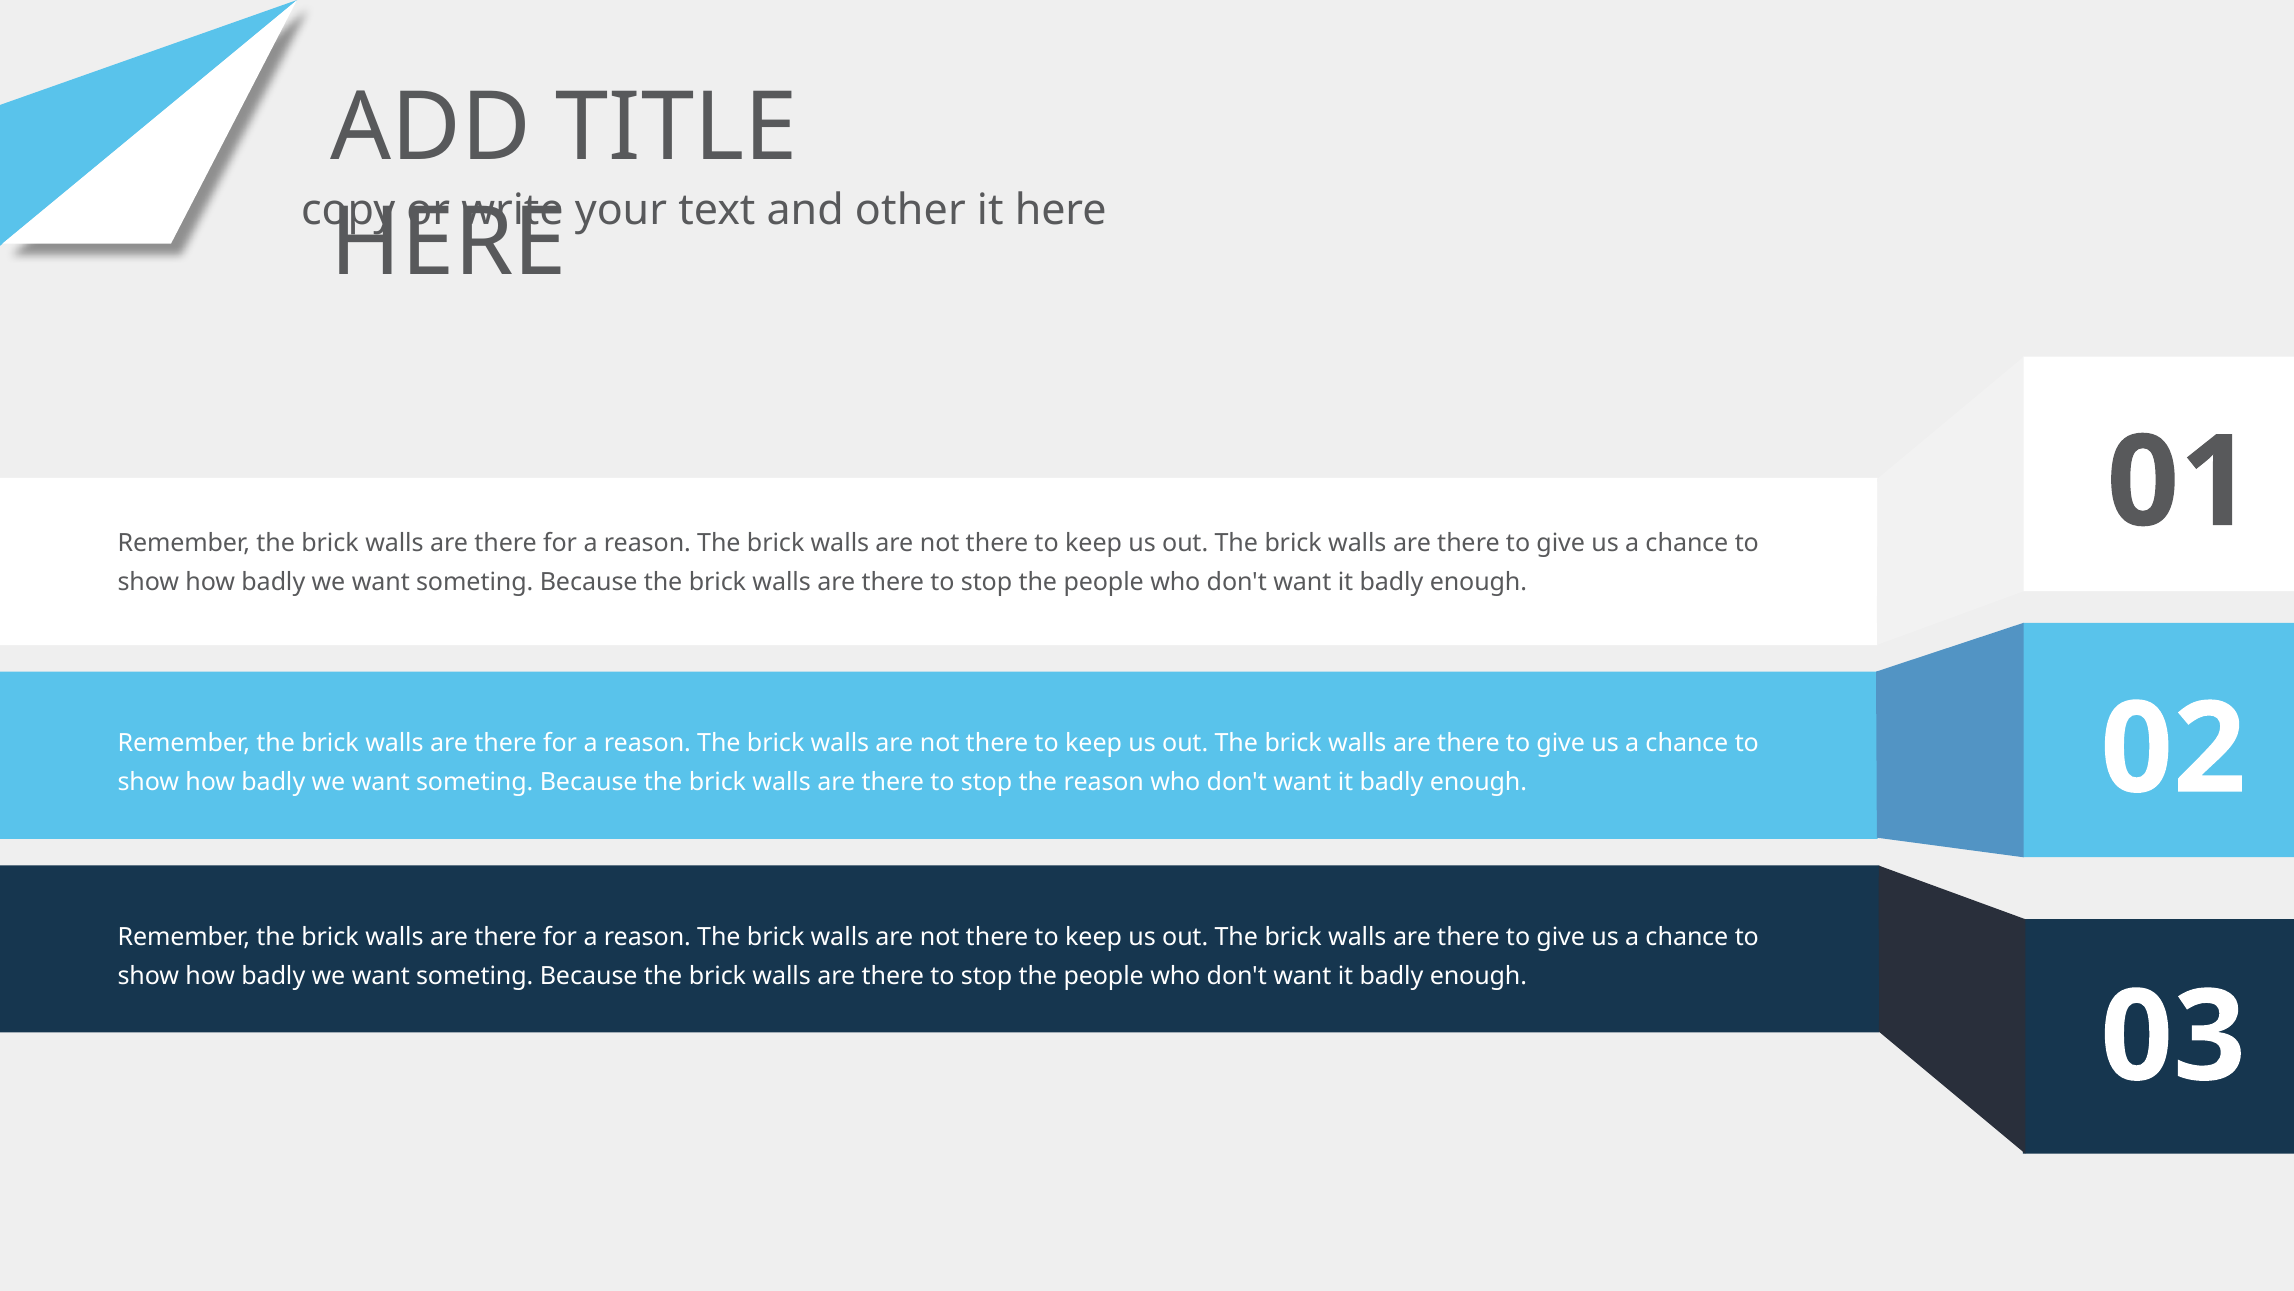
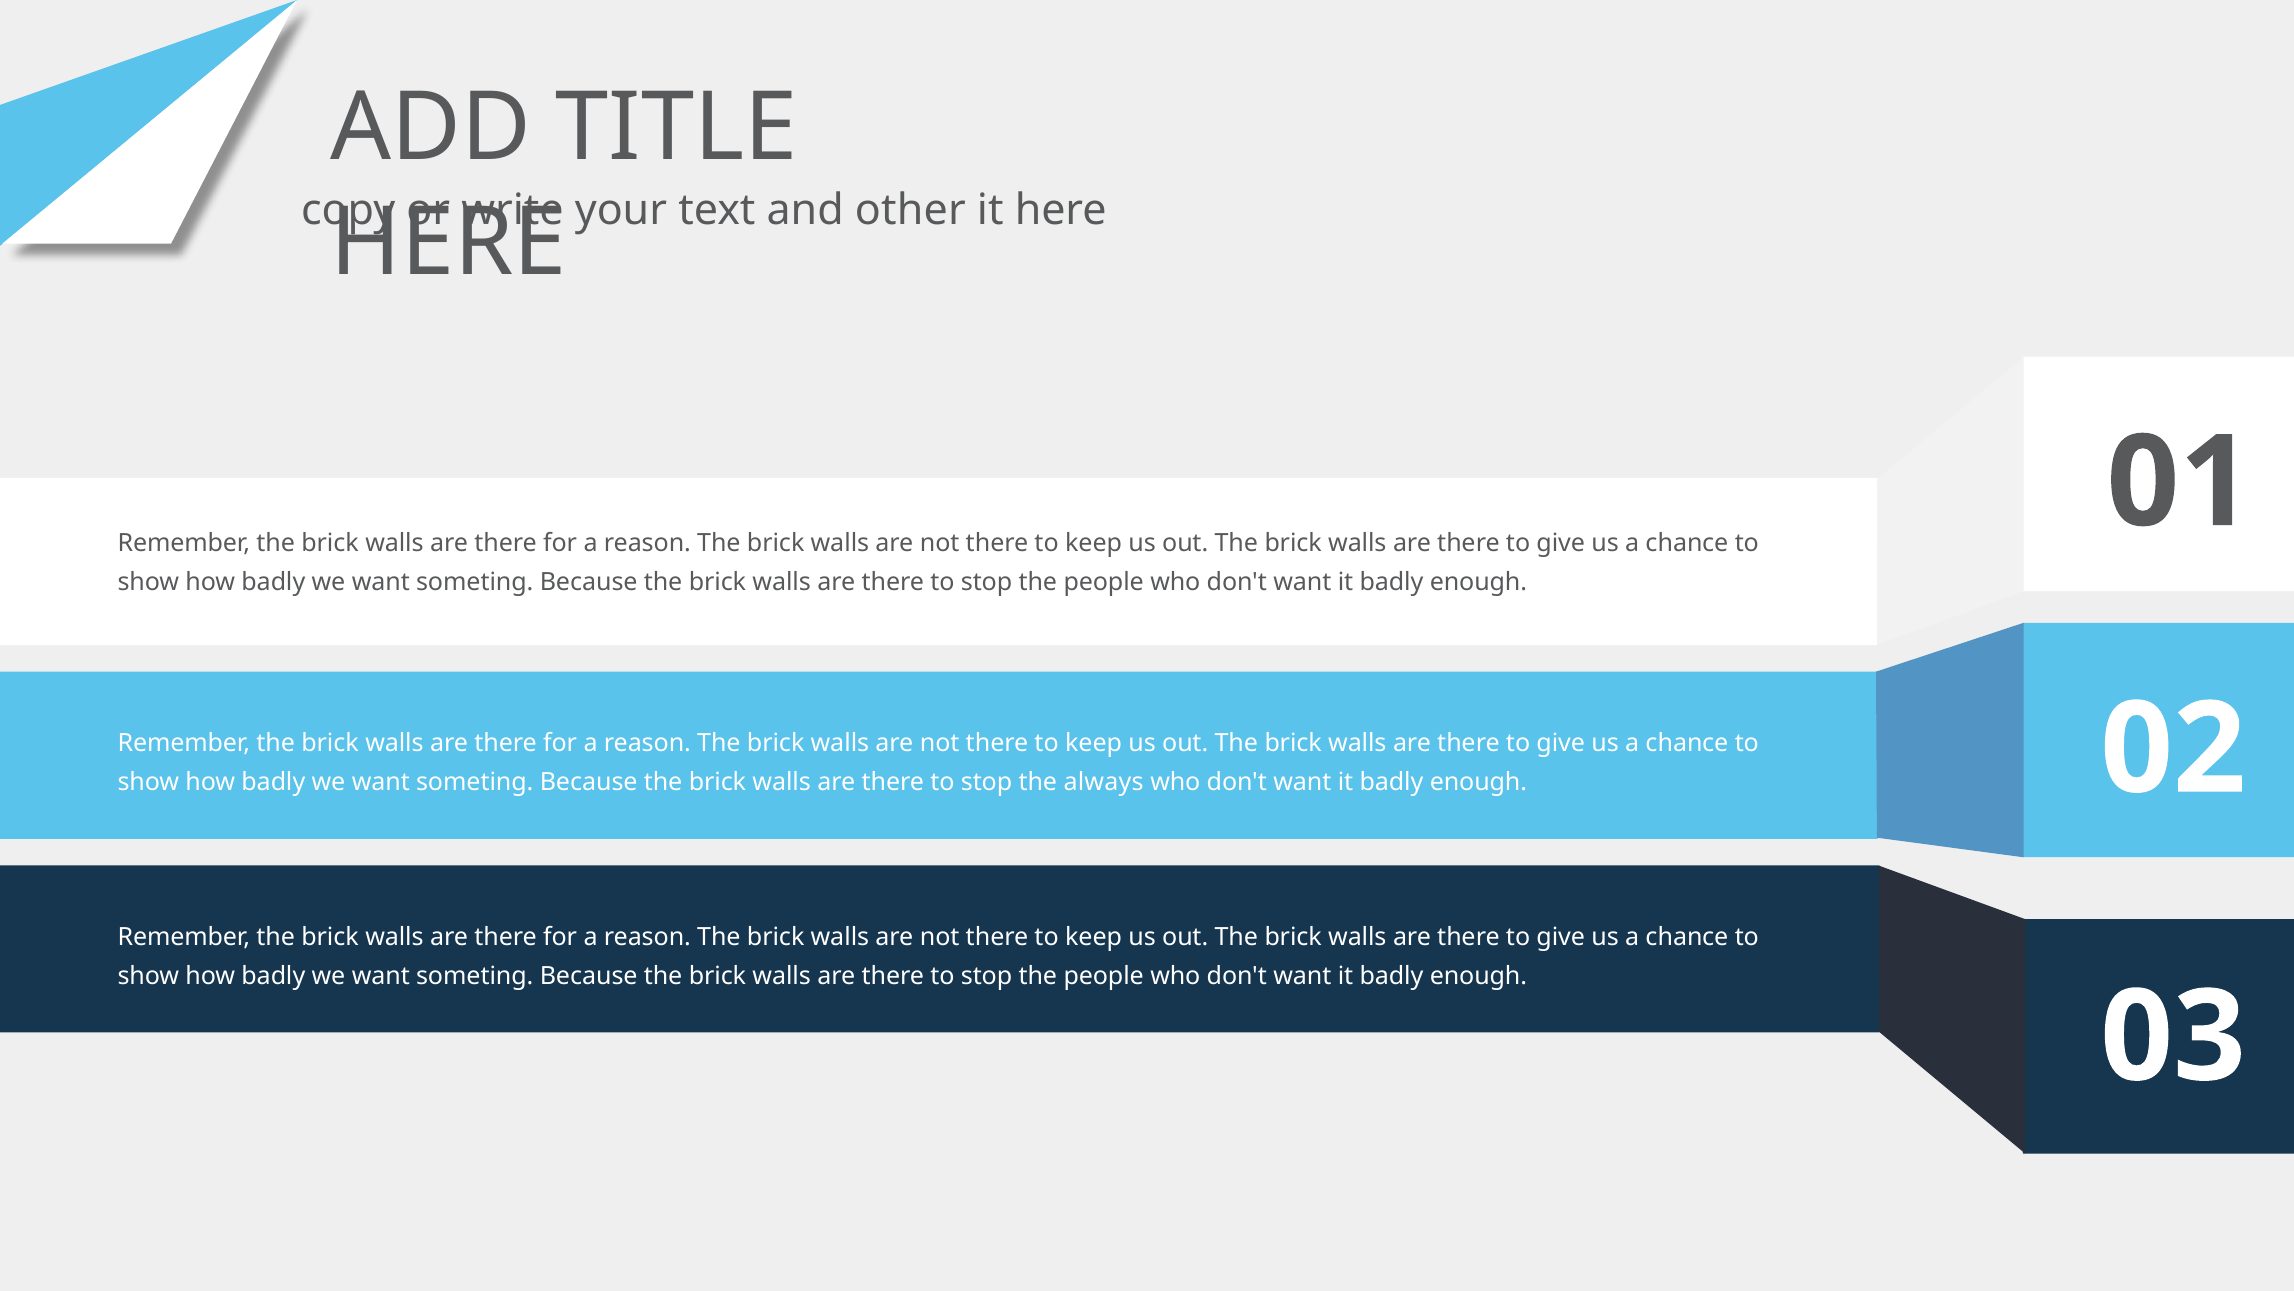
the reason: reason -> always (1104, 782)
